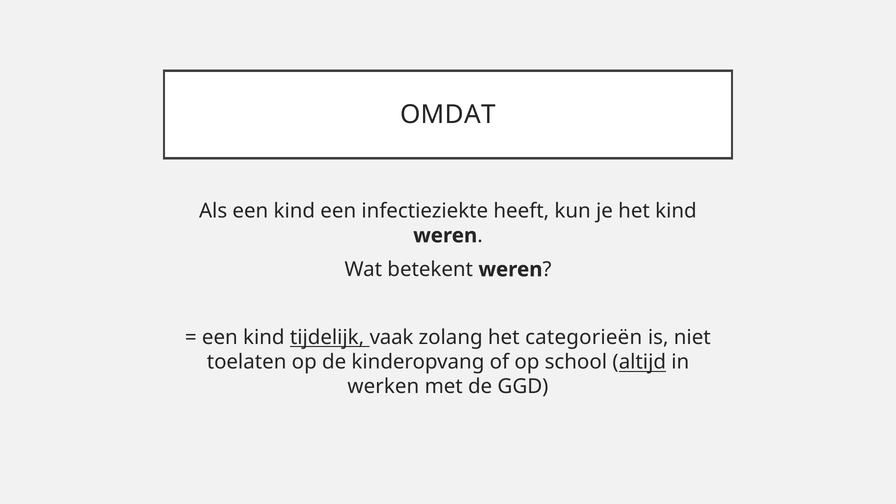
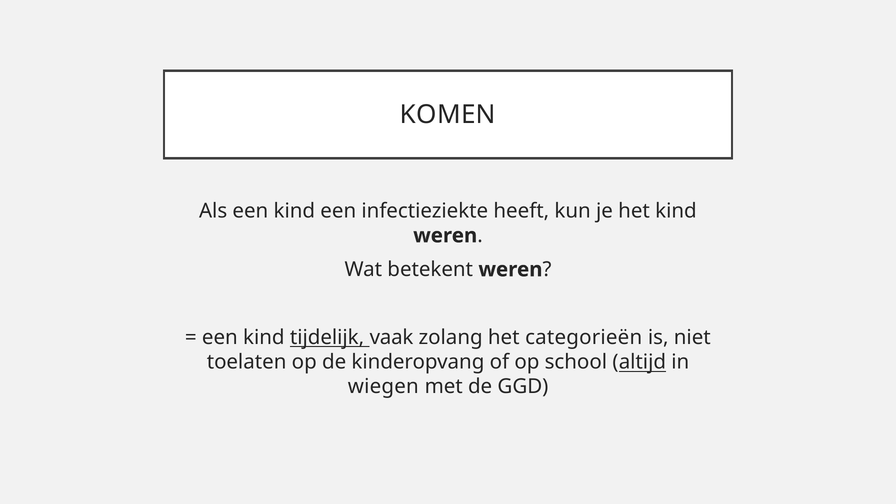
OMDAT: OMDAT -> KOMEN (448, 114)
werken: werken -> wiegen (383, 387)
